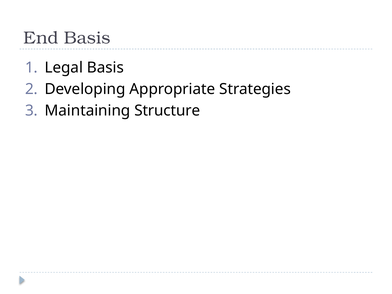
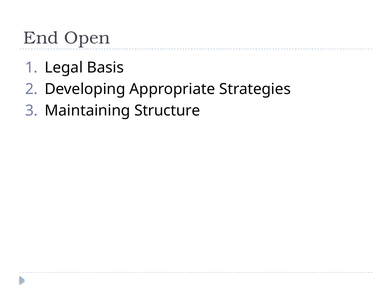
End Basis: Basis -> Open (87, 38)
